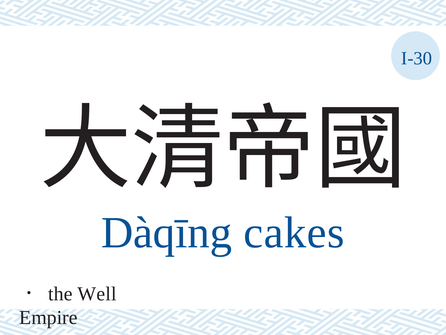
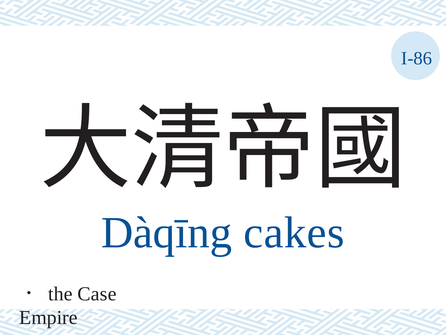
I-30: I-30 -> I-86 (417, 58)
Well: Well -> Case (97, 293)
